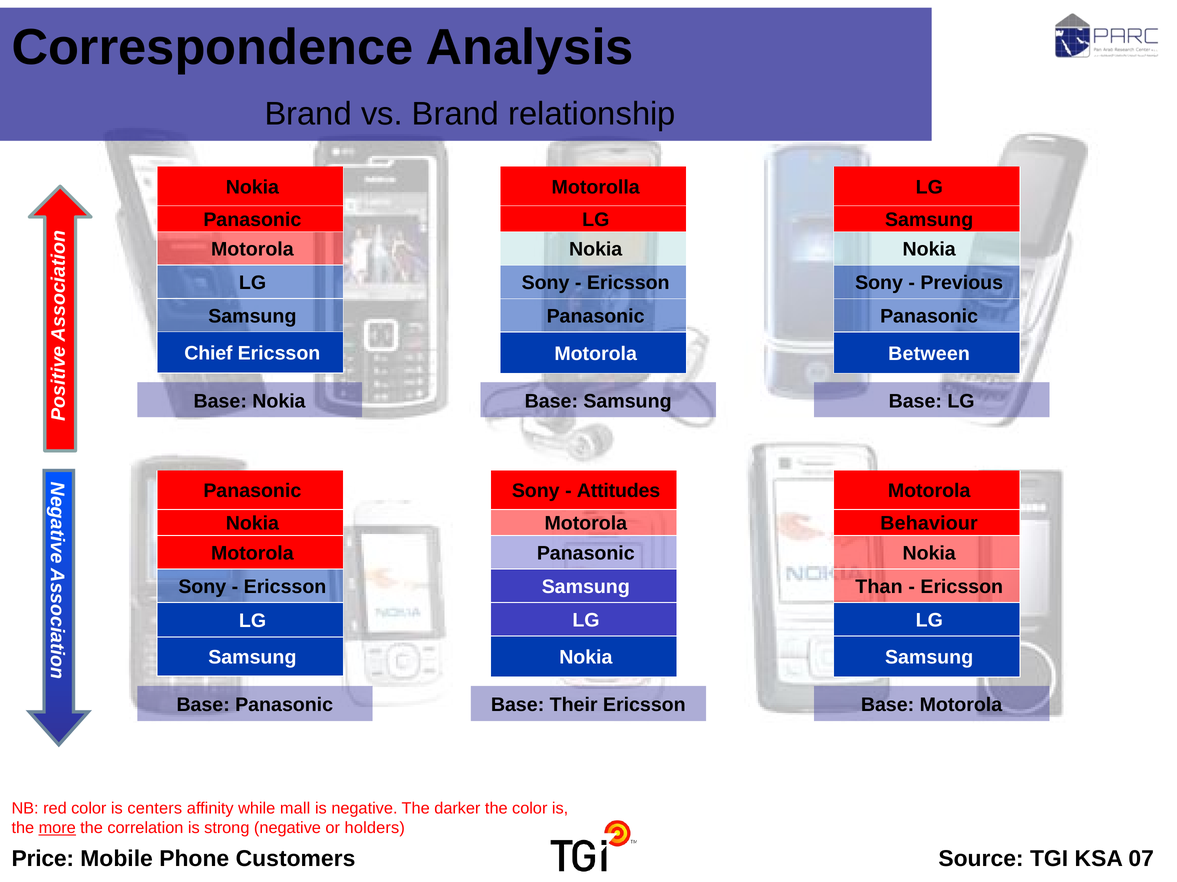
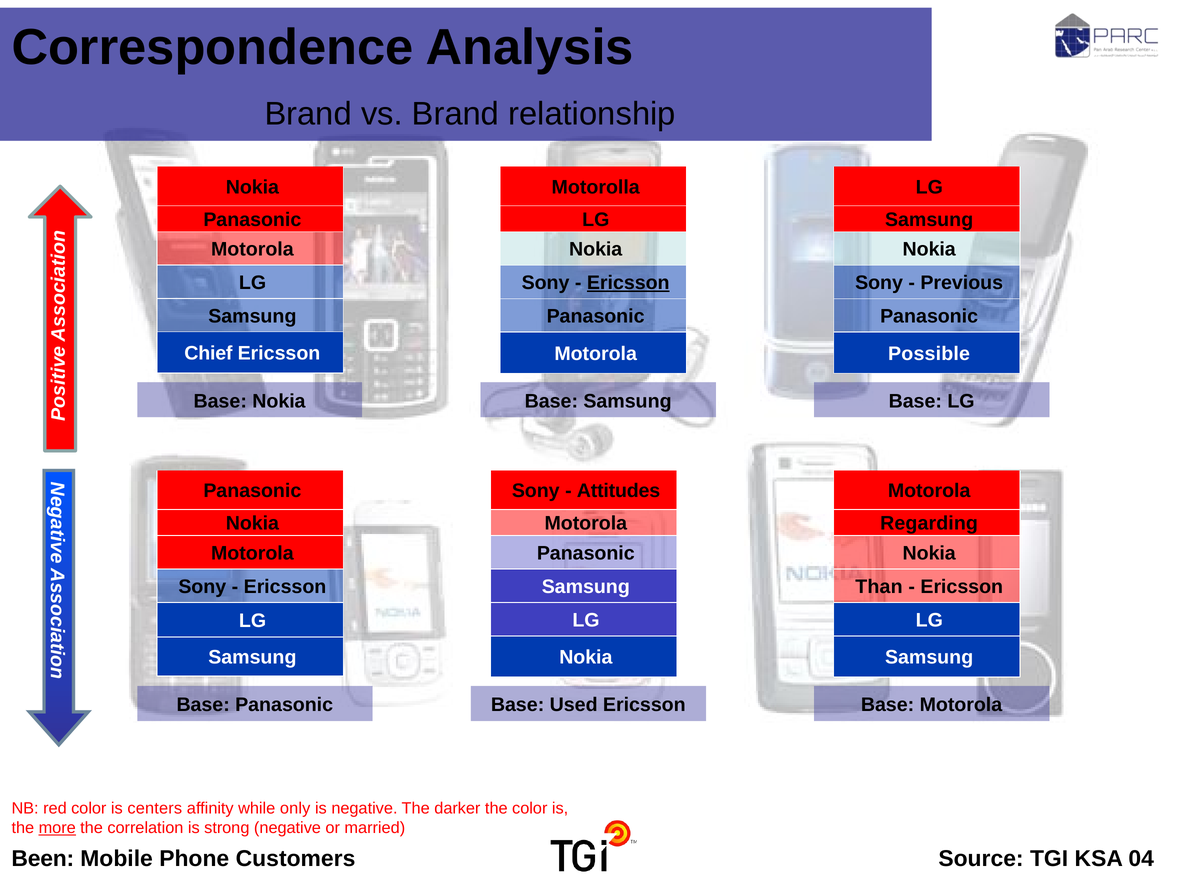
Ericsson underline: none -> present (628, 283)
Between: Between -> Possible (929, 354)
Behaviour: Behaviour -> Regarding (929, 524)
Their: Their -> Used (574, 705)
mall: mall -> only (295, 809)
holders: holders -> married (375, 829)
Price: Price -> Been (43, 859)
07: 07 -> 04 (1141, 859)
